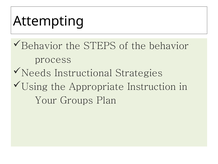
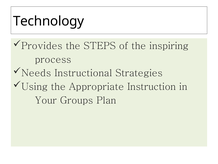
Attempting: Attempting -> Technology (49, 21)
Behavior: Behavior -> Provides (42, 46)
the behavior: behavior -> inspiring (169, 46)
